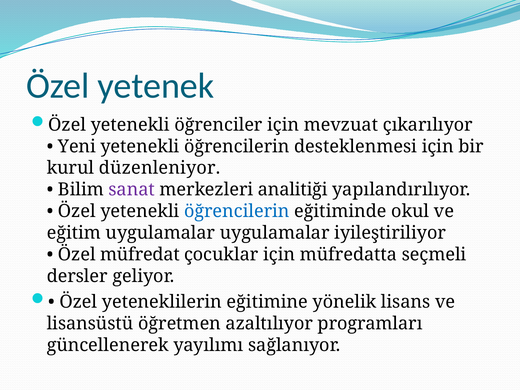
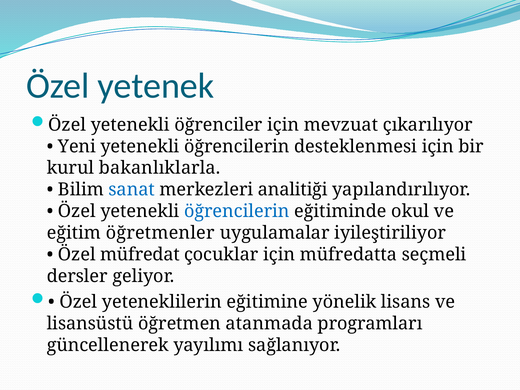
düzenleniyor: düzenleniyor -> bakanlıklarla (160, 168)
sanat colour: purple -> blue (132, 190)
eğitim uygulamalar: uygulamalar -> öğretmenler (160, 233)
azaltılıyor: azaltılıyor -> atanmada (269, 323)
